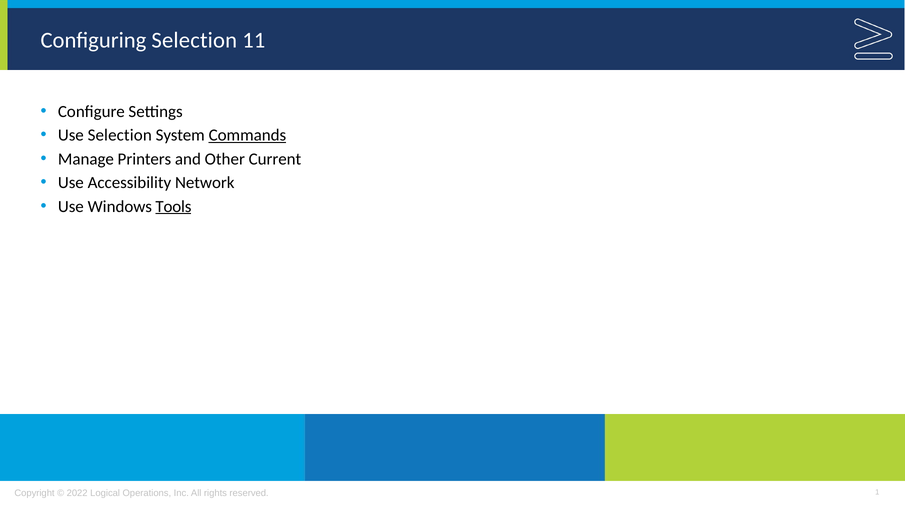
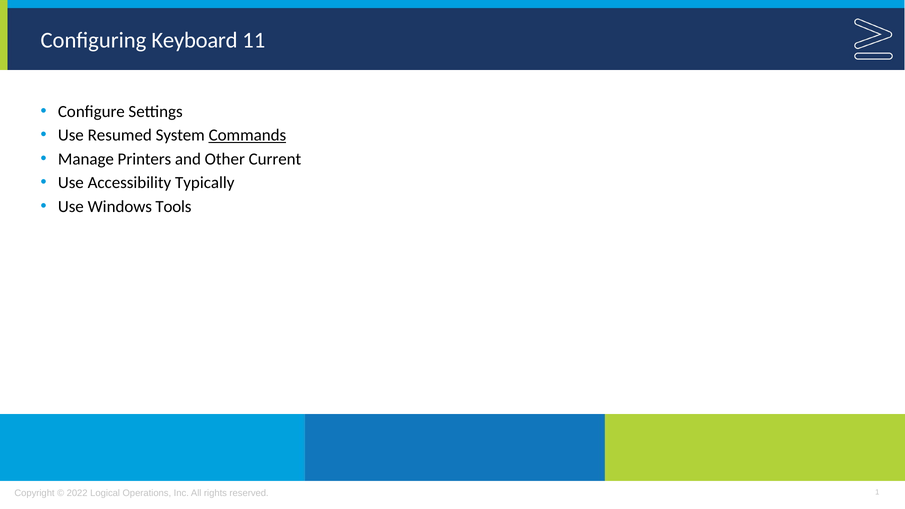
Configuring Selection: Selection -> Keyboard (195, 40)
Use Selection: Selection -> Resumed (120, 135)
Network: Network -> Typically (205, 183)
Tools underline: present -> none (173, 206)
